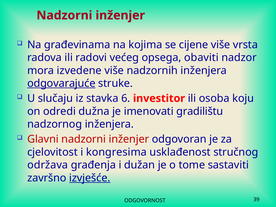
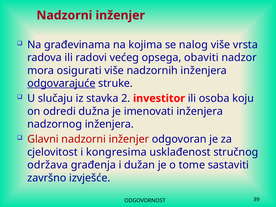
cijene: cijene -> nalog (193, 45)
izvedene: izvedene -> osigurati (79, 70)
6: 6 -> 2 (126, 98)
imenovati gradilištu: gradilištu -> inženjera (200, 111)
izvješće underline: present -> none (90, 178)
